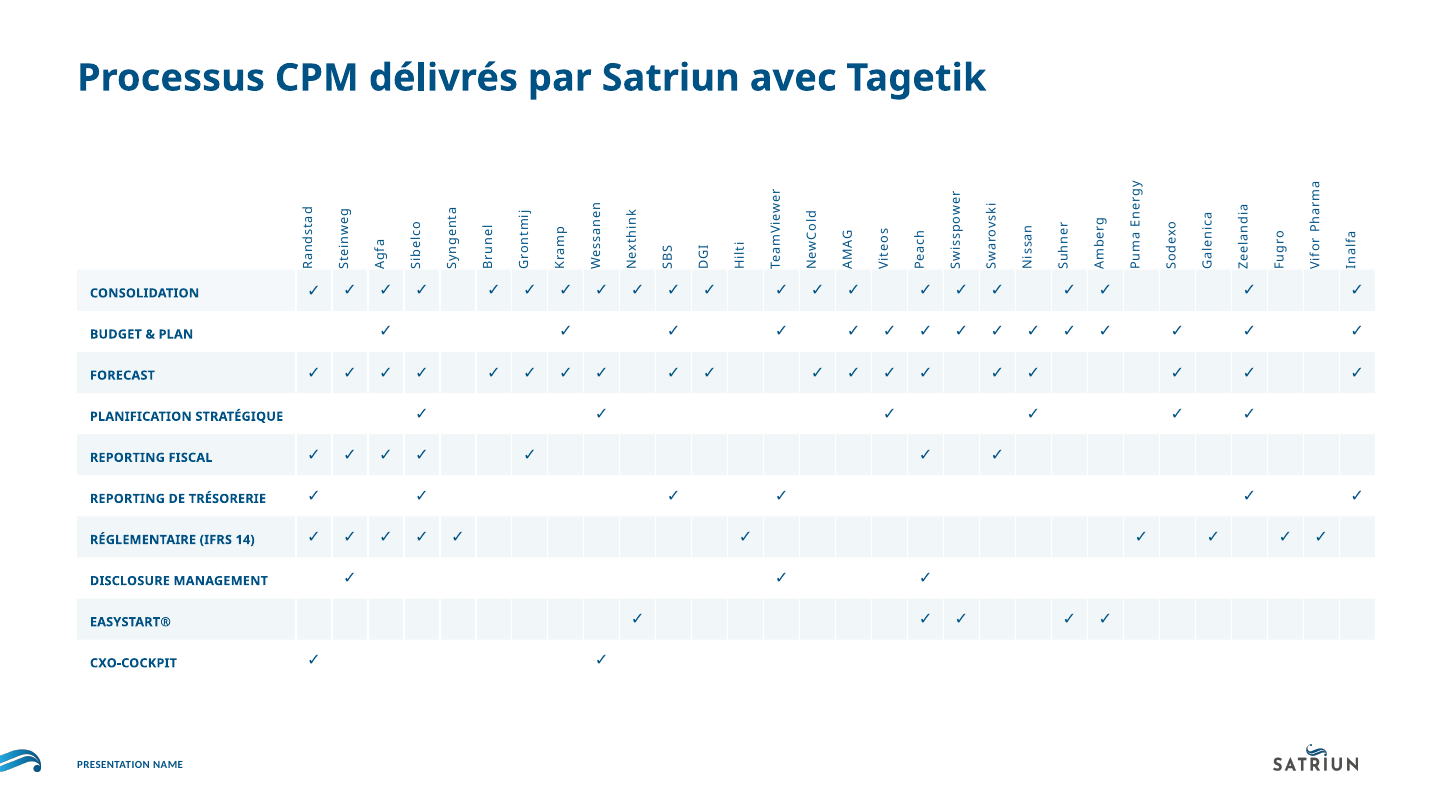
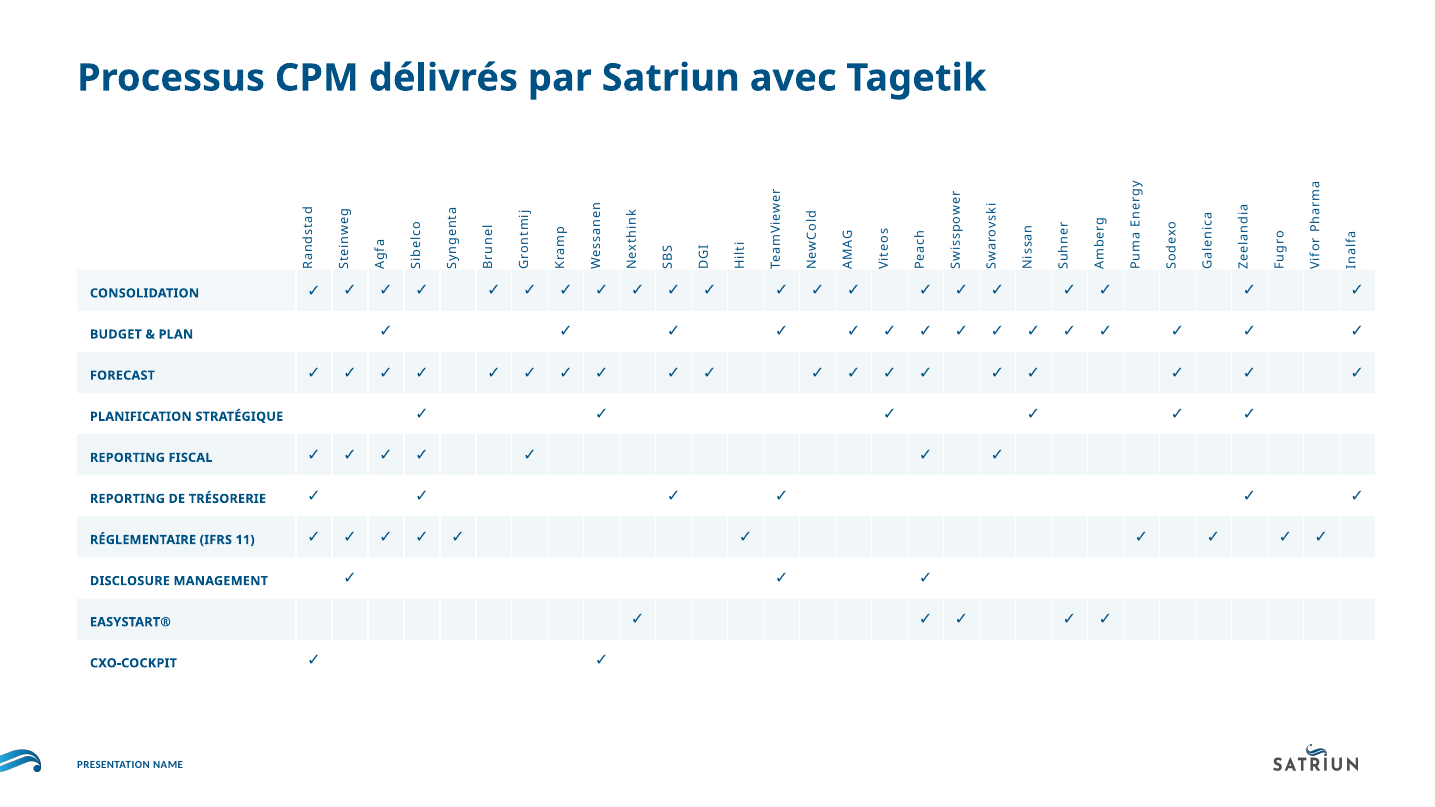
14: 14 -> 11 (245, 540)
